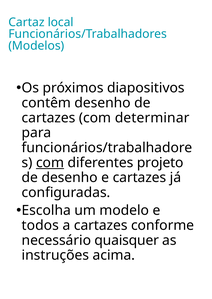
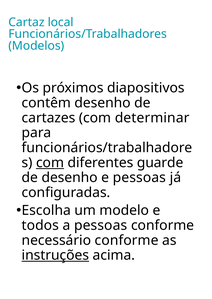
projeto: projeto -> guarde (160, 163)
e cartazes: cartazes -> pessoas (139, 178)
a cartazes: cartazes -> pessoas (101, 225)
necessário quaisquer: quaisquer -> conforme (127, 240)
instruções underline: none -> present (55, 255)
